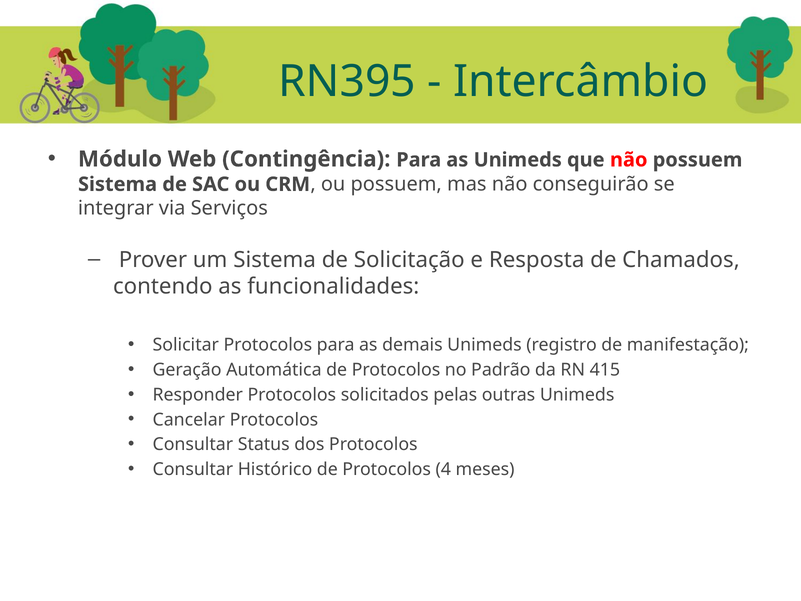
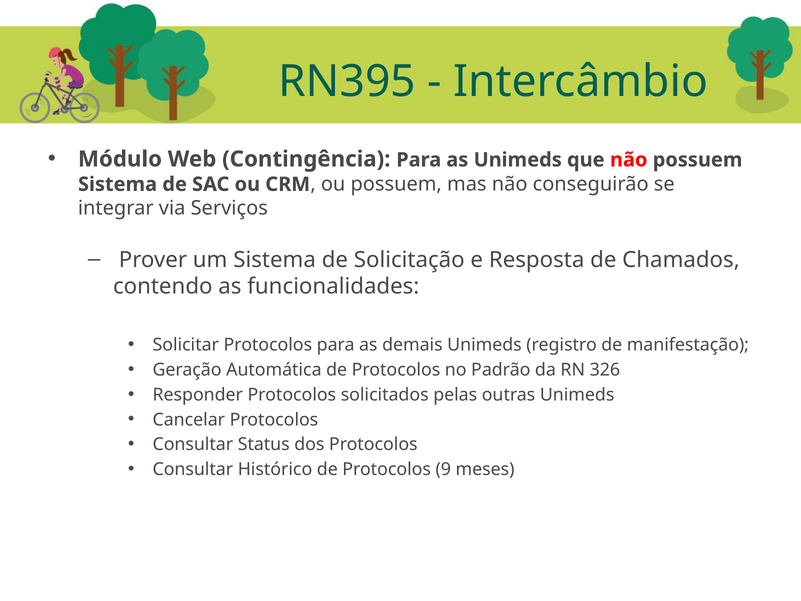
415: 415 -> 326 (605, 370)
4: 4 -> 9 (443, 469)
